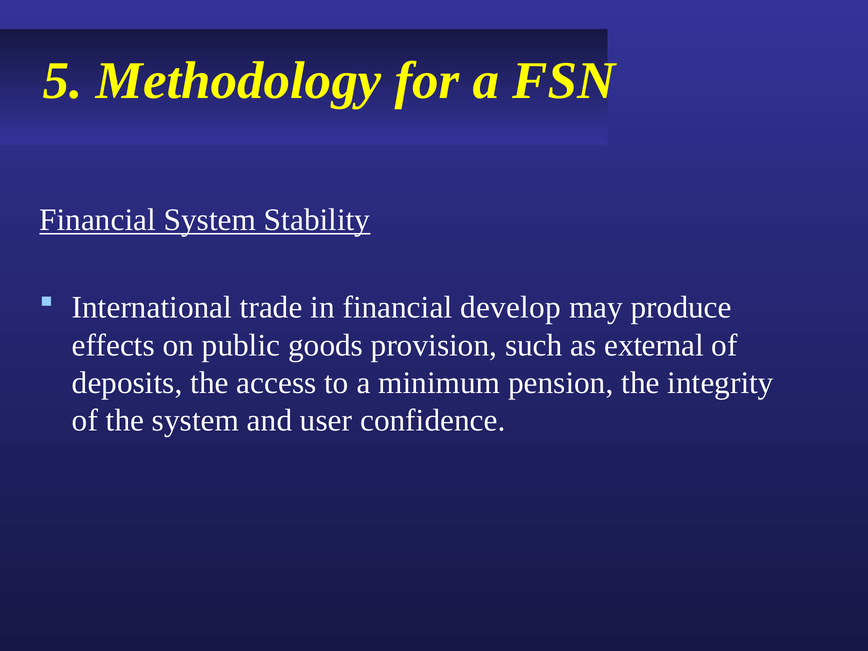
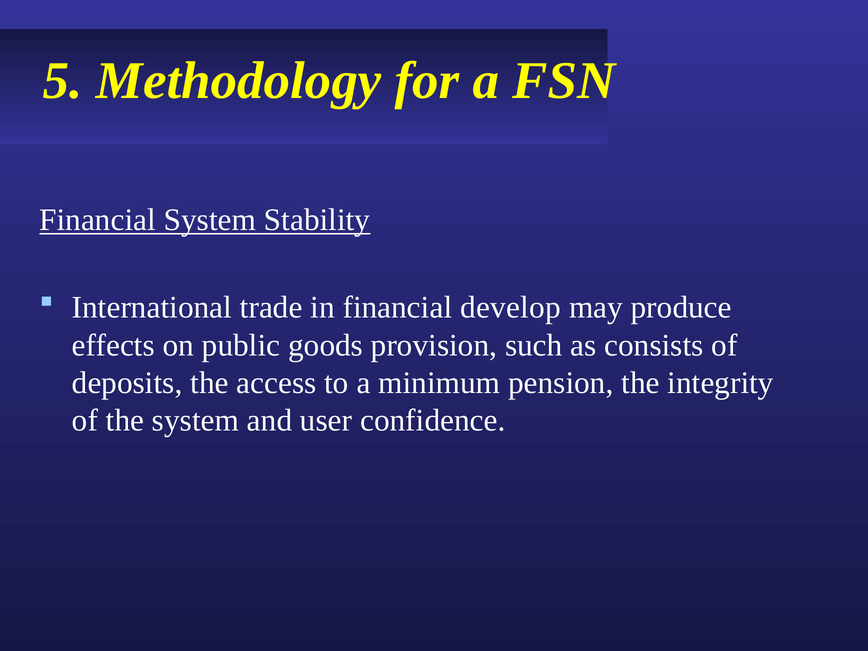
external: external -> consists (654, 345)
